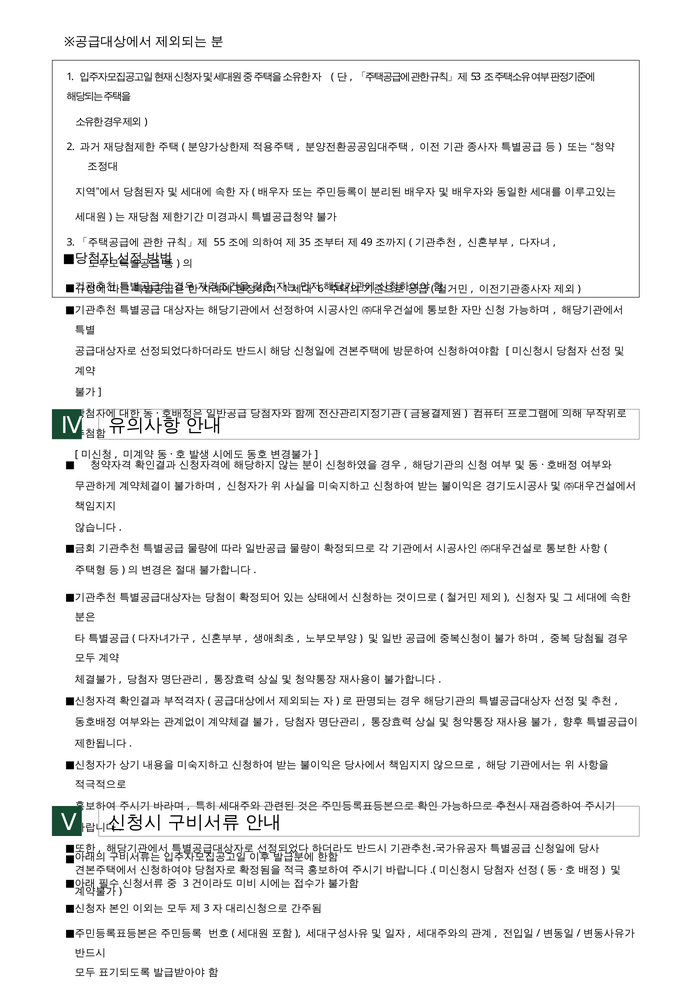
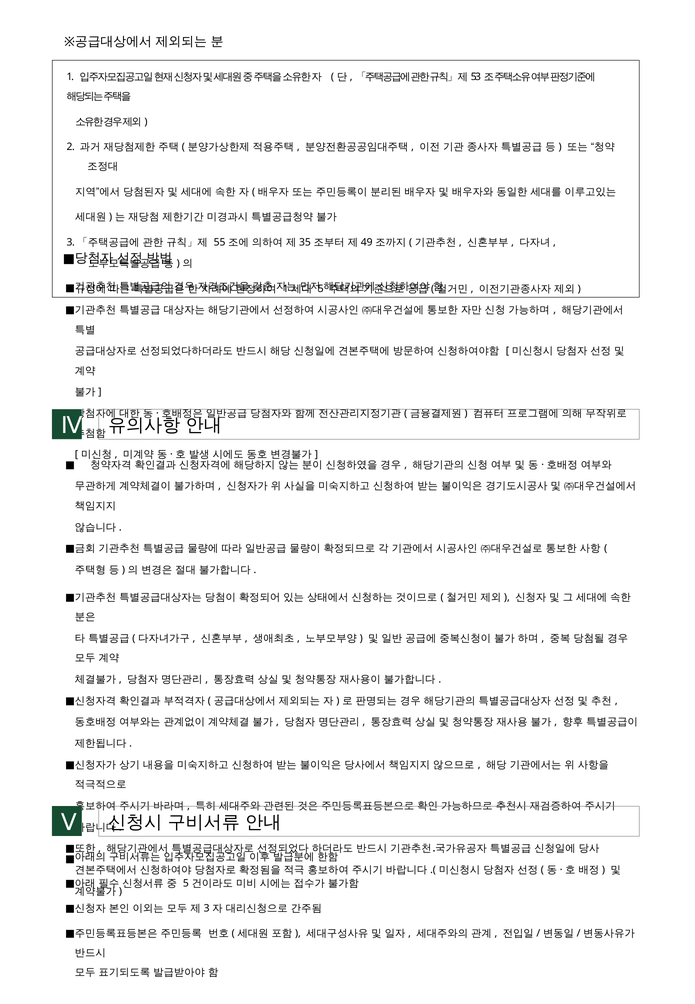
6: 6 -> 5 (321, 289)
3: 3 -> 5 (186, 883)
